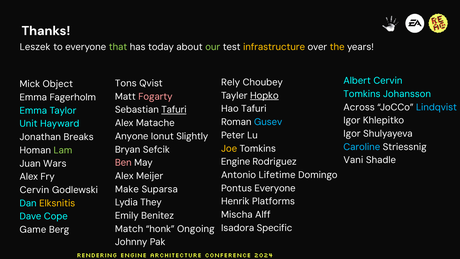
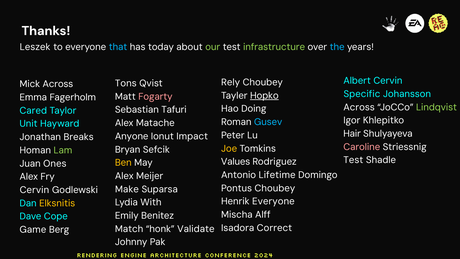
that colour: light green -> light blue (118, 47)
infrastructure colour: yellow -> light green (274, 47)
the colour: yellow -> light blue (337, 47)
Mick Object: Object -> Across (58, 84)
Tomkins: Tomkins -> Specific (362, 94)
Lindqvist colour: light blue -> light green (436, 107)
Hao Tafuri: Tafuri -> Doing (254, 109)
Tafuri underline: present -> none (174, 110)
Emma: Emma -> Cared (33, 110)
Igor: Igor -> Hair (352, 134)
Slightly: Slightly -> Impact (192, 136)
Caroline colour: light blue -> pink (362, 147)
Vani: Vani -> Test (353, 160)
Engine: Engine -> Values (236, 162)
Ben colour: pink -> yellow (123, 163)
Wars: Wars -> Ones (55, 163)
Pontus Everyone: Everyone -> Choubey (275, 188)
Henrik Platforms: Platforms -> Everyone (273, 201)
They: They -> With (151, 202)
Specific: Specific -> Correct (274, 228)
Ongoing: Ongoing -> Validate (196, 229)
